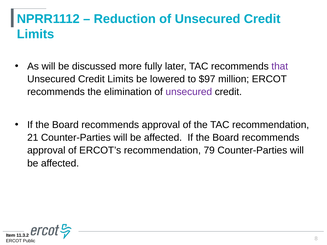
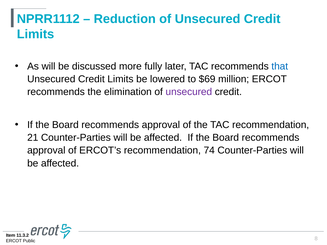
that colour: purple -> blue (280, 66)
$97: $97 -> $69 (207, 79)
79: 79 -> 74 (209, 151)
